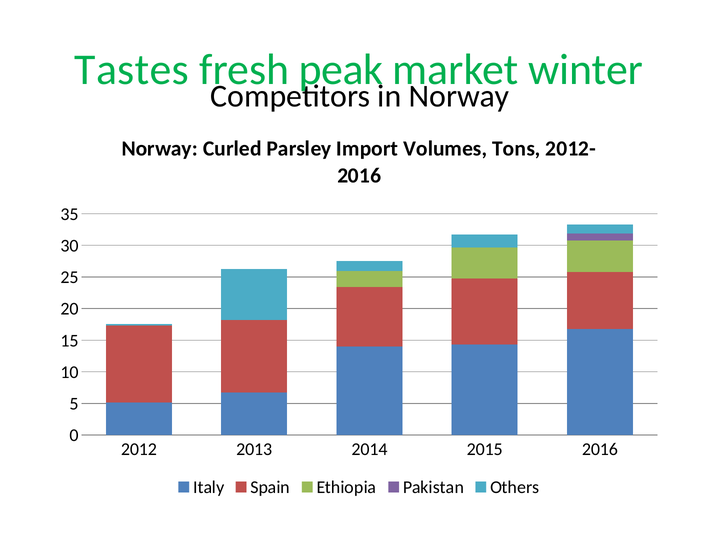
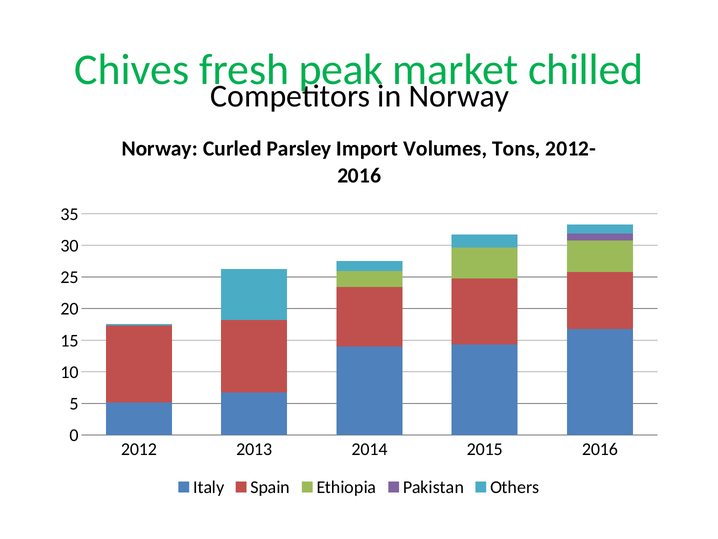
Tastes: Tastes -> Chives (132, 70)
winter: winter -> chilled (586, 70)
